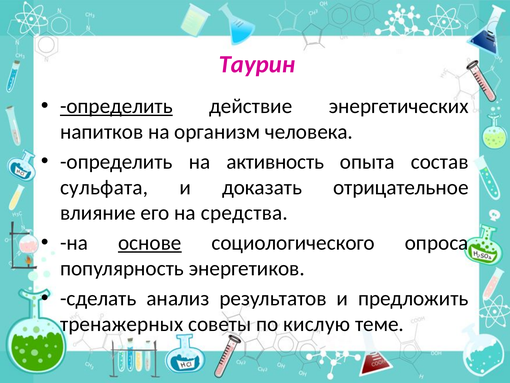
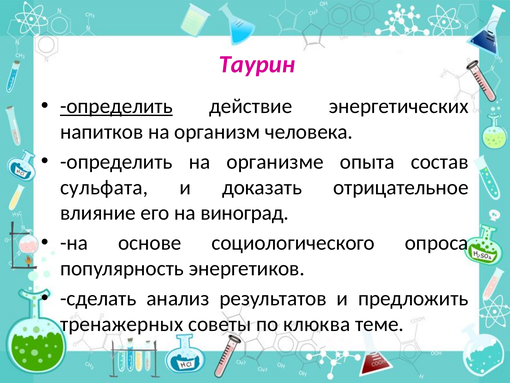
активность: активность -> организме (275, 162)
средства: средства -> виноград (245, 213)
основе underline: present -> none (150, 243)
кислую: кислую -> клюква (317, 324)
